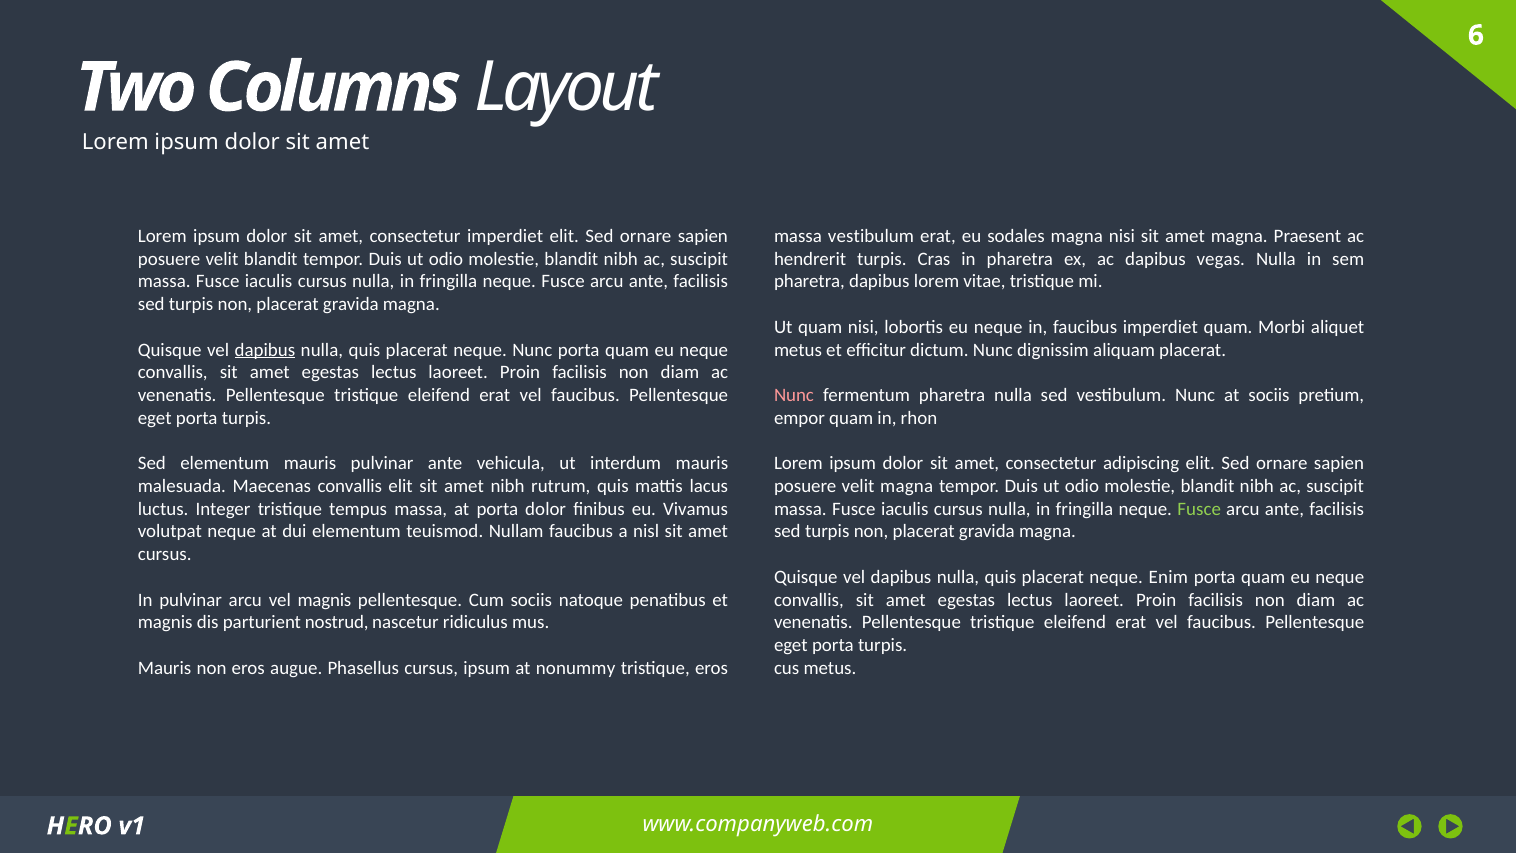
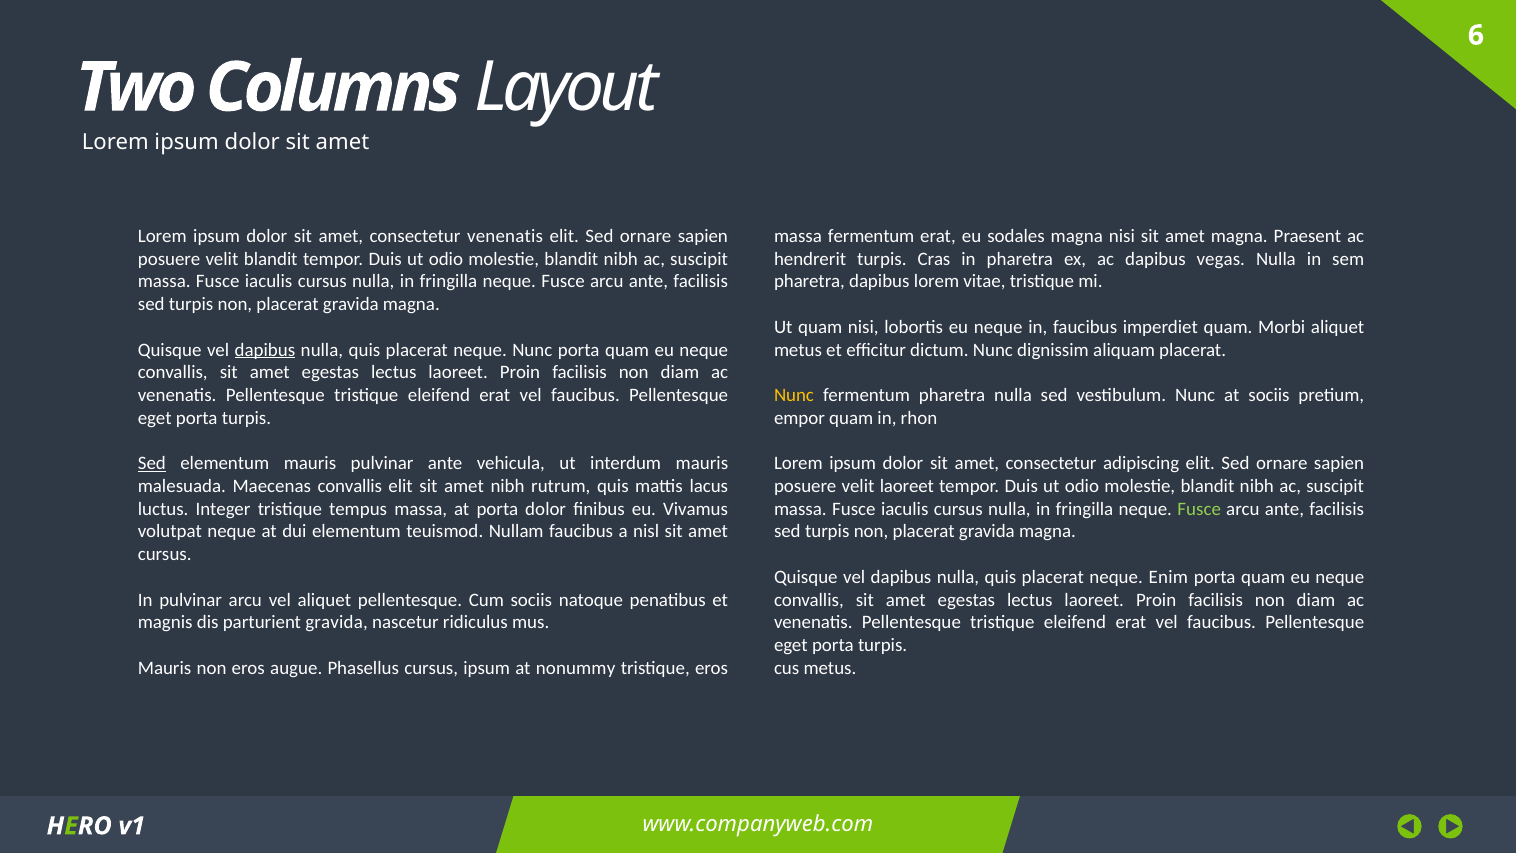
consectetur imperdiet: imperdiet -> venenatis (505, 236)
massa vestibulum: vestibulum -> fermentum (871, 236)
Nunc colour: pink -> yellow (794, 395)
Sed underline: none -> present (152, 463)
velit magna: magna -> laoreet (907, 486)
vel magnis: magnis -> aliquet (324, 600)
parturient nostrud: nostrud -> gravida (337, 623)
